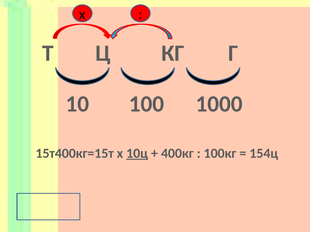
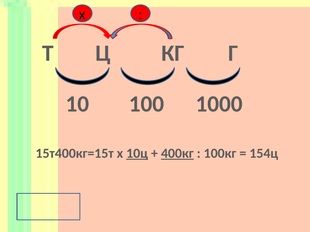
400кг underline: none -> present (177, 154)
